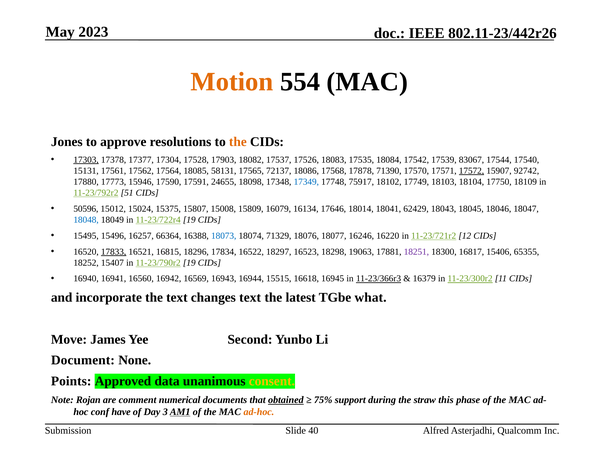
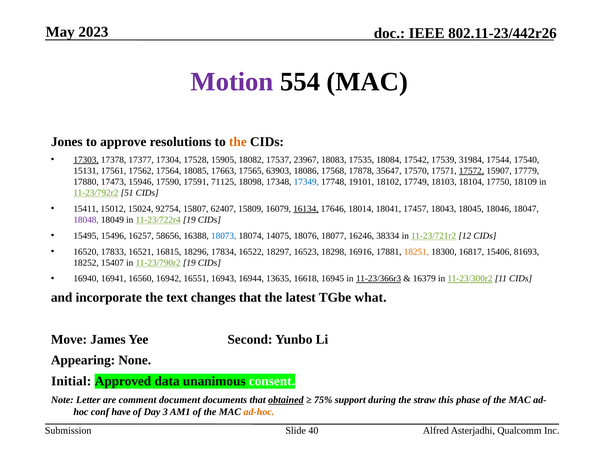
Motion colour: orange -> purple (232, 82)
17903: 17903 -> 15905 (224, 160)
17526: 17526 -> 23967 (306, 160)
83067: 83067 -> 31984 (471, 160)
58131: 58131 -> 17663 (224, 171)
72137: 72137 -> 63903 (279, 171)
71390: 71390 -> 35647 (389, 171)
92742: 92742 -> 17779 (527, 171)
17773: 17773 -> 17473 (114, 182)
24655: 24655 -> 71125 (224, 182)
75917: 75917 -> 19101 (361, 182)
50596: 50596 -> 15411 (86, 209)
15375: 15375 -> 92754 (168, 209)
15008: 15008 -> 62407 (223, 209)
16134 underline: none -> present (306, 209)
62429: 62429 -> 17457 (416, 209)
18048 colour: blue -> purple (86, 220)
66364: 66364 -> 58656 (169, 236)
71329: 71329 -> 14075 (279, 236)
16220: 16220 -> 38334 (388, 236)
17833 underline: present -> none (114, 252)
19063: 19063 -> 16916 (361, 252)
18251 colour: purple -> orange (416, 252)
65355: 65355 -> 81693 (527, 252)
16569: 16569 -> 16551 (196, 279)
15515: 15515 -> 13635 (279, 279)
changes text: text -> that (250, 298)
Document: Document -> Appearing (83, 360)
Points: Points -> Initial (71, 381)
consent colour: yellow -> white (272, 381)
Rojan: Rojan -> Letter (88, 400)
numerical: numerical -> document (180, 400)
AM1 underline: present -> none (180, 412)
